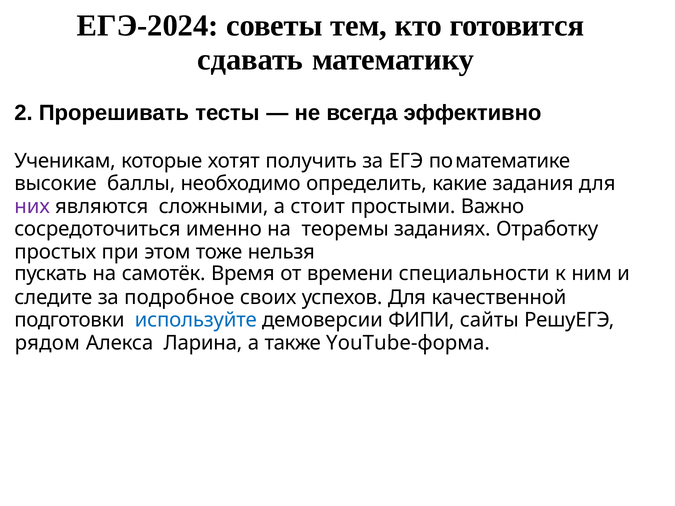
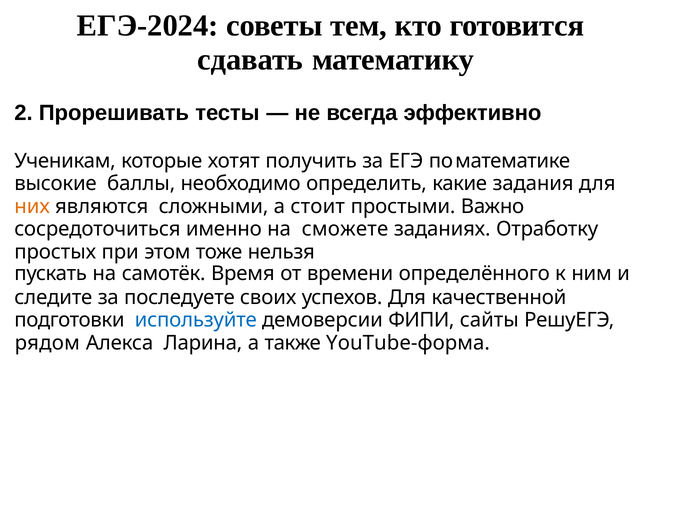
них colour: purple -> orange (32, 207)
теоремы: теоремы -> сможете (345, 229)
специальности: специальности -> определённого (474, 274)
подробное: подробное -> последуете (179, 298)
